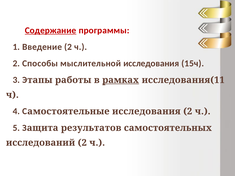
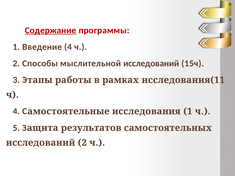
Введение 2: 2 -> 4 (68, 47)
мыслительной исследования: исследования -> исследований (151, 64)
рамках underline: present -> none (121, 80)
исследования 2: 2 -> 1 (188, 111)
